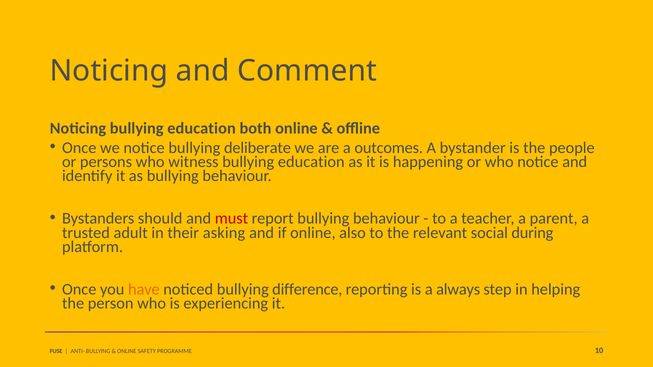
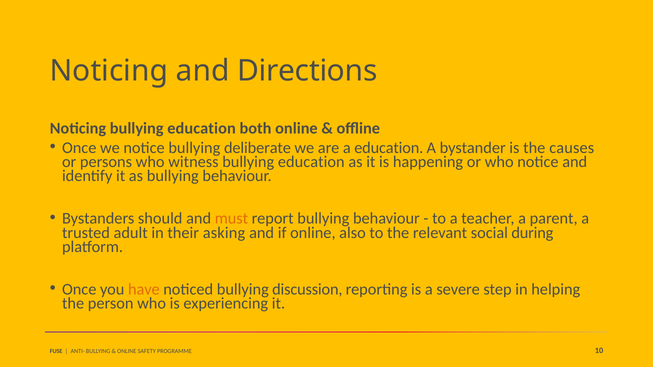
Comment: Comment -> Directions (307, 71)
a outcomes: outcomes -> education (389, 148)
people: people -> causes (572, 148)
must colour: red -> orange (231, 219)
difference: difference -> discussion (307, 290)
always: always -> severe (458, 290)
